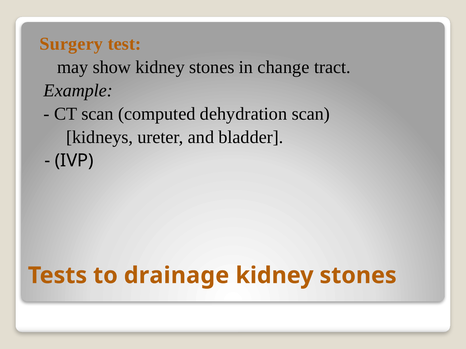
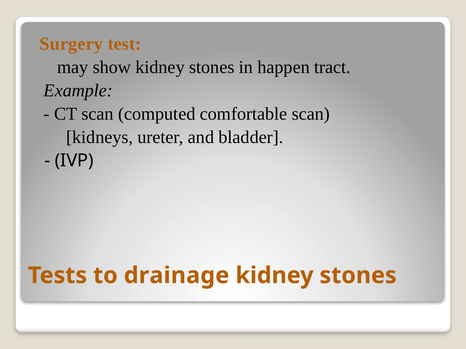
change: change -> happen (284, 67)
dehydration: dehydration -> comfortable (244, 114)
